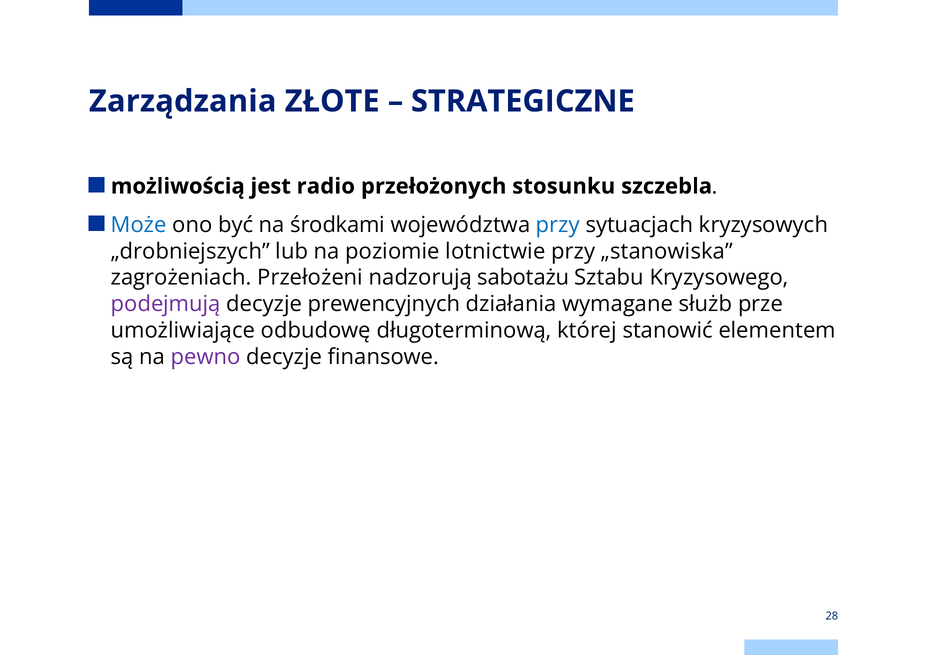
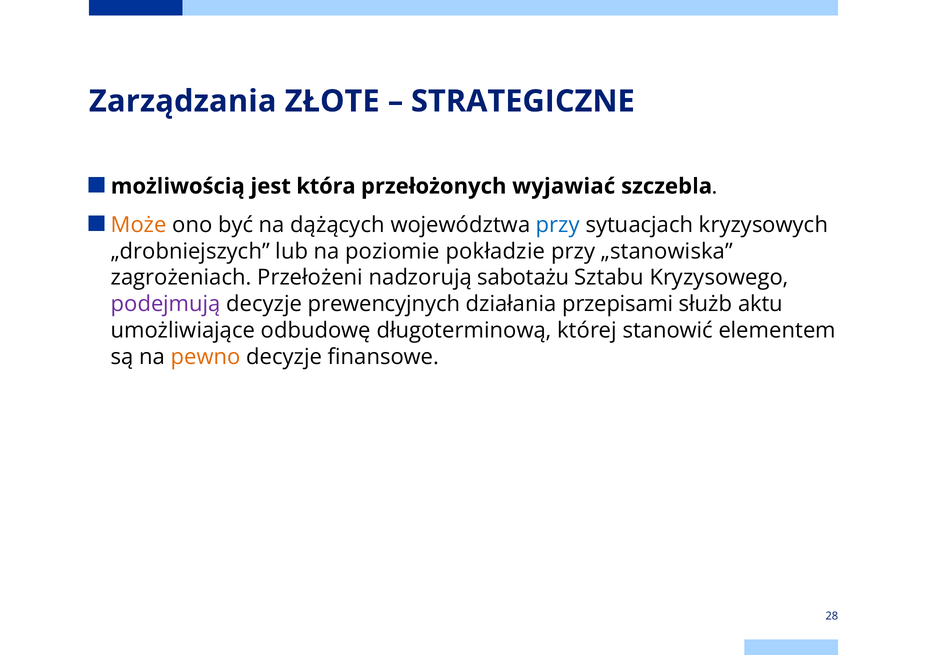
radio: radio -> która (326, 186)
stosunku: stosunku -> wyjawiać (564, 186)
Może colour: blue -> orange (139, 225)
środkami: środkami -> dążących (338, 225)
lotnictwie: lotnictwie -> pokładzie (495, 251)
wymagane: wymagane -> przepisami (618, 304)
prze: prze -> aktu (760, 304)
pewno colour: purple -> orange (206, 357)
